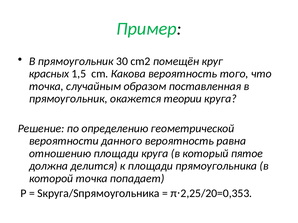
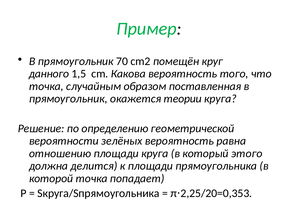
30: 30 -> 70 (122, 61)
красных: красных -> данного (49, 74)
данного: данного -> зелёных (122, 141)
пятое: пятое -> этого (247, 154)
